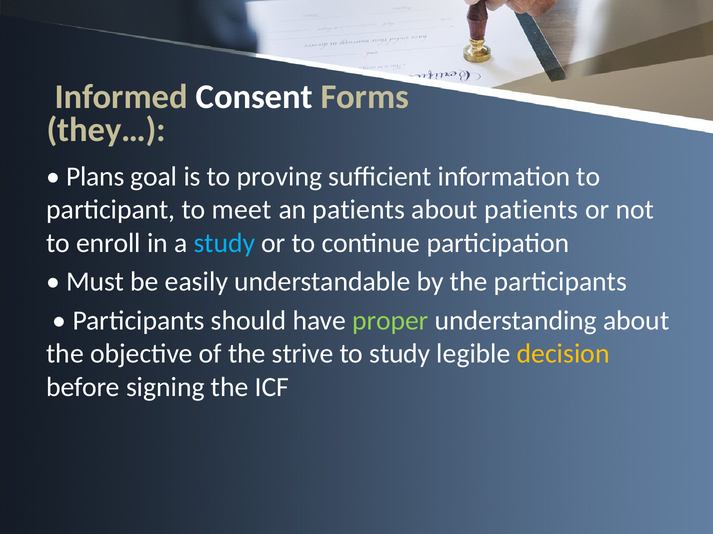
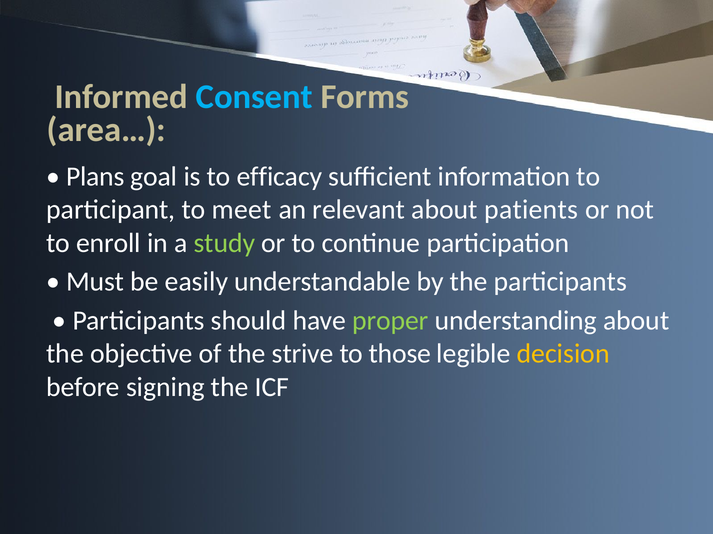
Consent colour: white -> light blue (254, 97)
they…: they… -> area… (106, 130)
proving: proving -> efficacy (280, 177)
an patients: patients -> relevant (359, 210)
study colour: light blue -> light green (224, 243)
to study: study -> those (400, 354)
